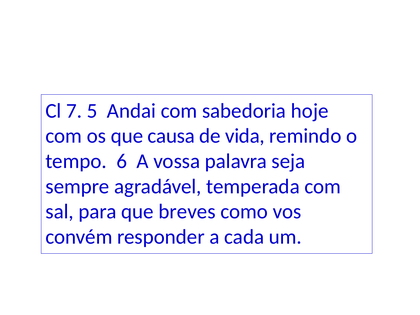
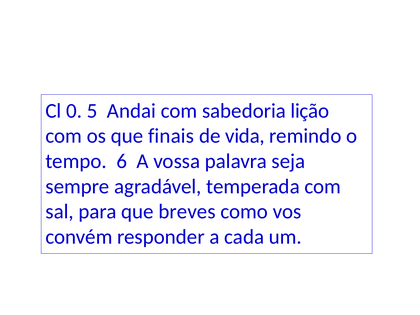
7: 7 -> 0 (74, 111)
hoje: hoje -> lição (310, 111)
causa: causa -> finais (171, 136)
